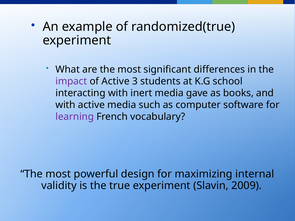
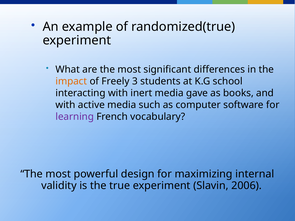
impact colour: purple -> orange (71, 81)
of Active: Active -> Freely (116, 81)
2009: 2009 -> 2006 (247, 186)
